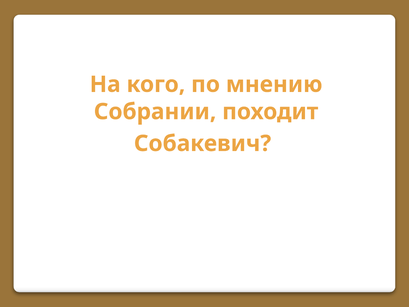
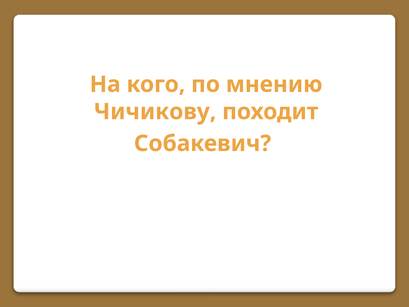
Собрании: Собрании -> Чичикову (155, 112)
